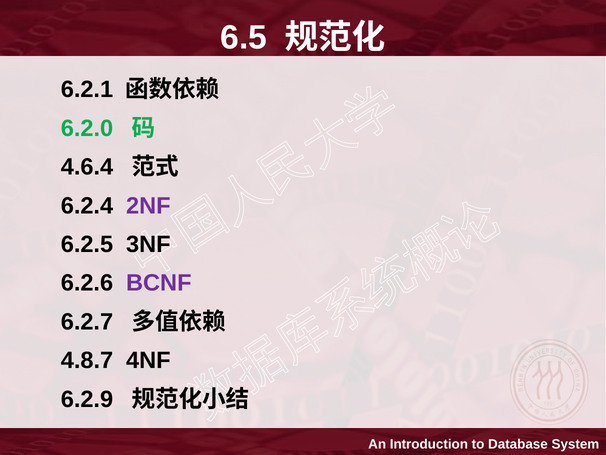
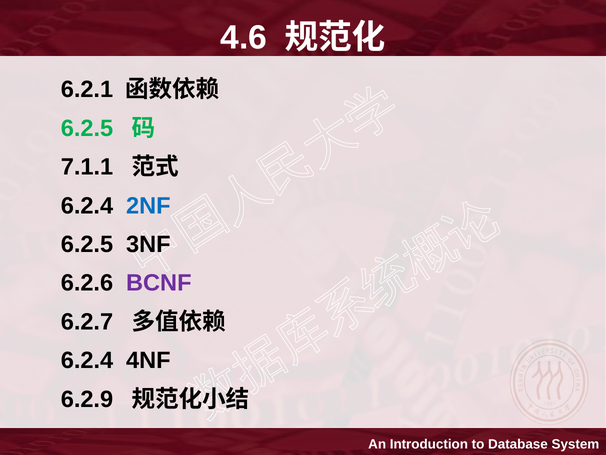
6.5: 6.5 -> 4.6 (244, 38)
6.2.0: 6.2.0 -> 6.2.5 (87, 128)
4.6.4: 4.6.4 -> 7.1.1 (87, 167)
2NF colour: purple -> blue (148, 206)
4.8.7: 4.8.7 -> 6.2.4 (87, 360)
